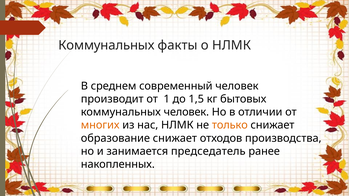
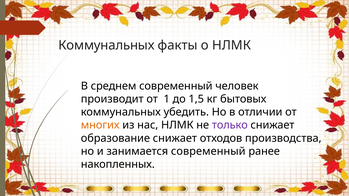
коммунальных человек: человек -> убедить (186, 112)
только colour: orange -> purple (230, 125)
занимается председатель: председатель -> современный (208, 151)
